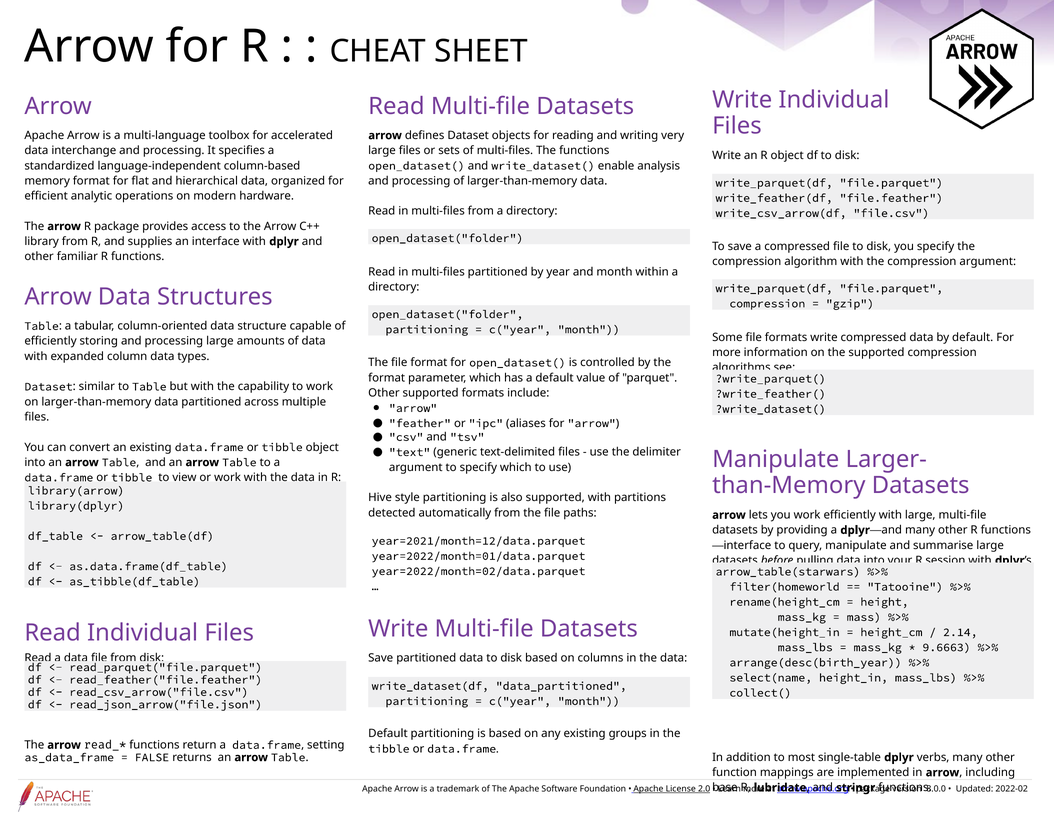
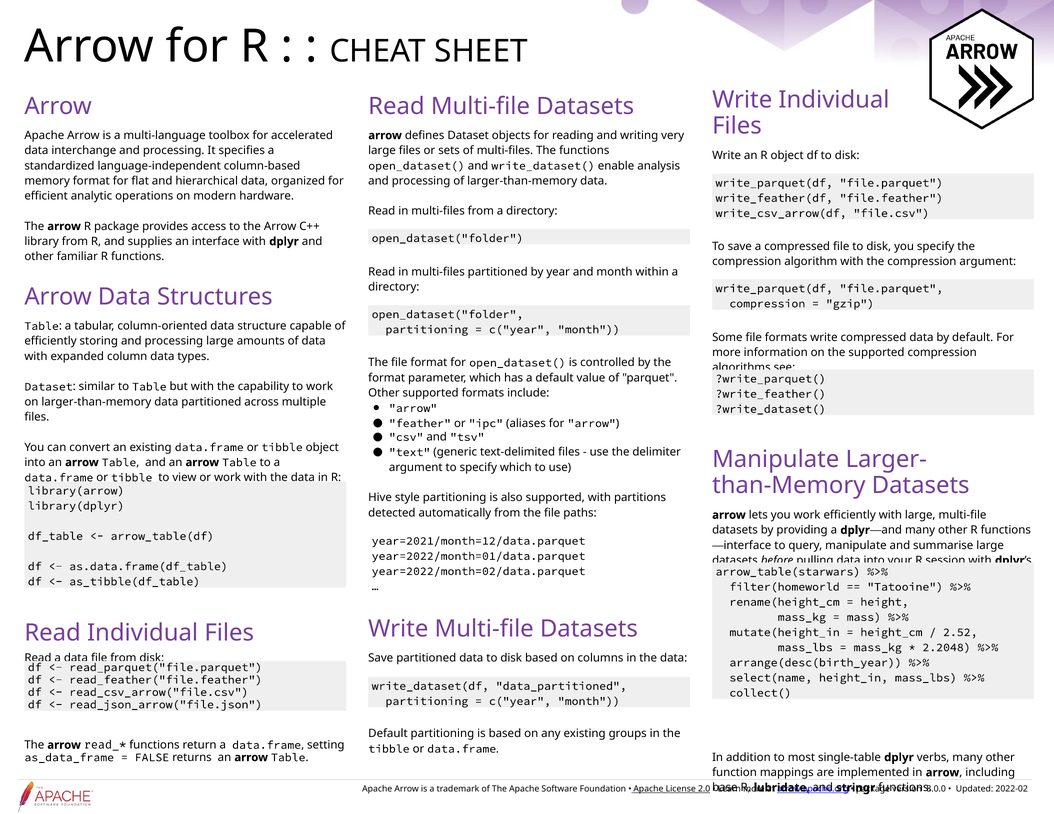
2.14: 2.14 -> 2.52 (960, 633)
9.6663: 9.6663 -> 2.2048 (947, 648)
